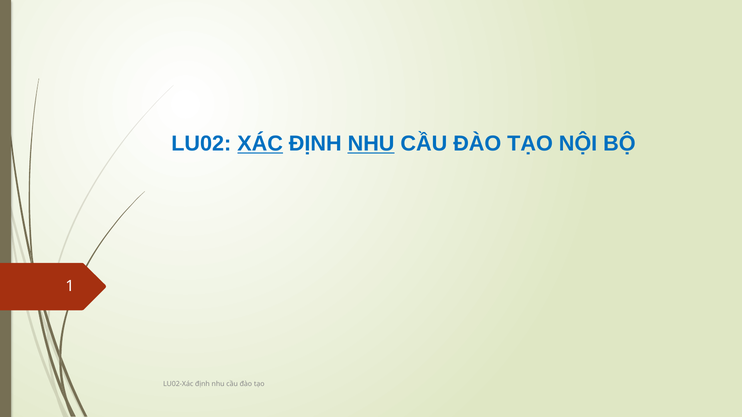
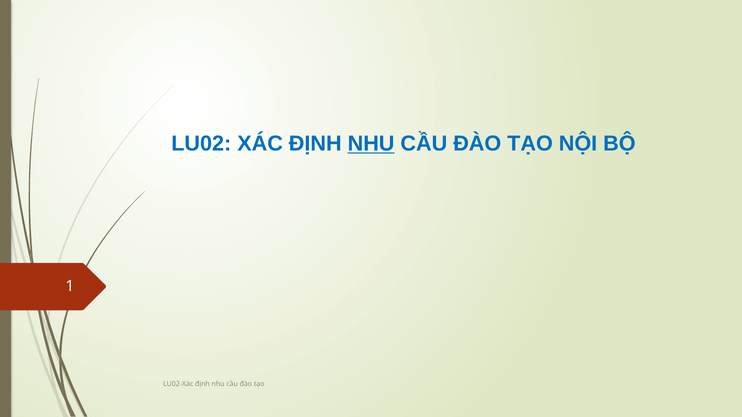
XÁC underline: present -> none (260, 144)
